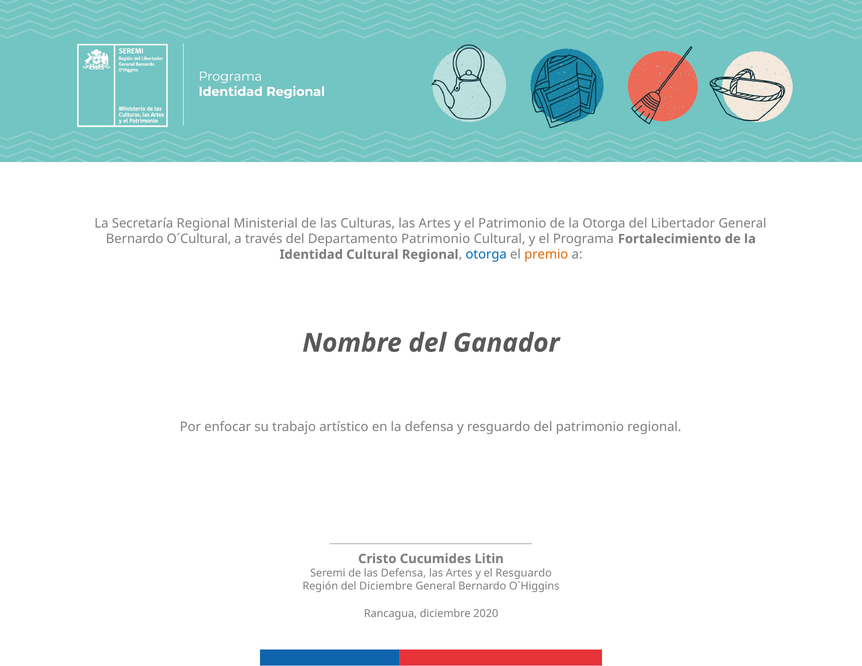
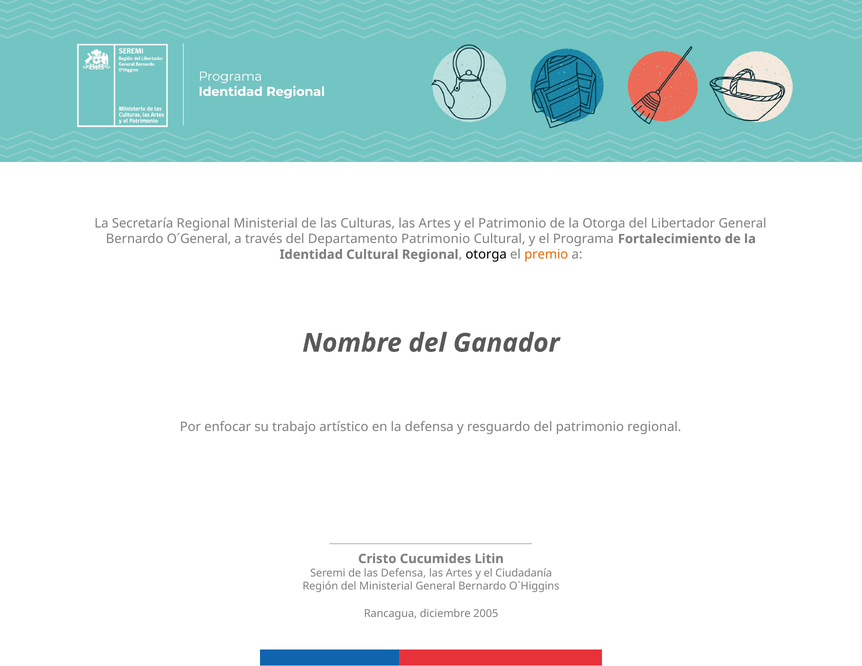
O´Cultural: O´Cultural -> O´General (199, 239)
otorga colour: blue -> black (486, 255)
el Resguardo: Resguardo -> Ciudadanía (524, 573)
del Diciembre: Diciembre -> Ministerial (386, 586)
2020: 2020 -> 2005 (486, 614)
